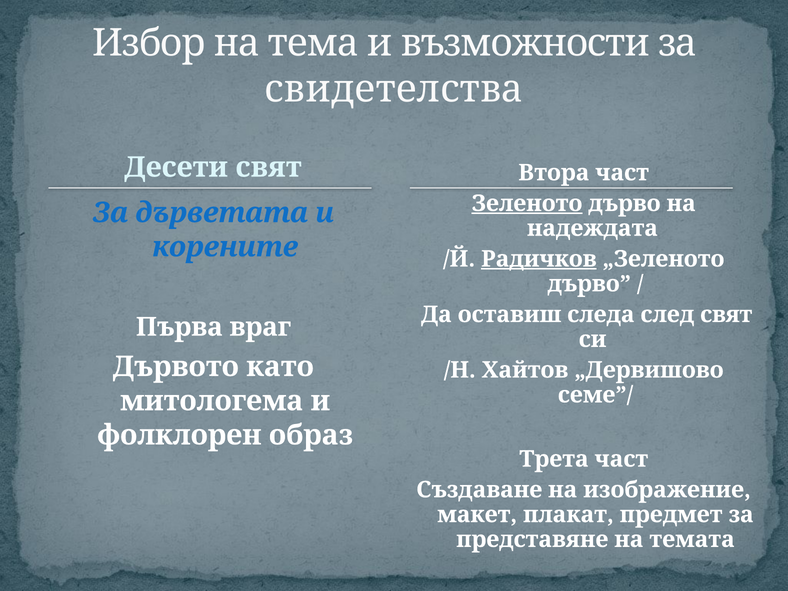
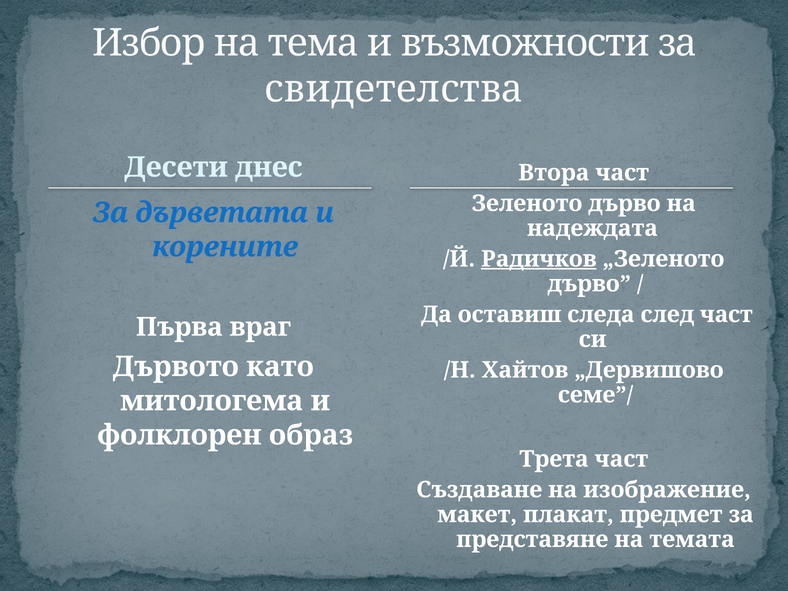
Десети свят: свят -> днес (269, 167)
Зеленото underline: present -> none (527, 203)
след свят: свят -> част (726, 315)
